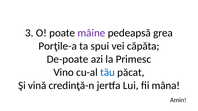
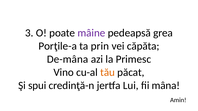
spui: spui -> prin (100, 46)
De-poate: De-poate -> De-mâna (68, 59)
tău colour: blue -> orange (108, 73)
vină: vină -> spui (37, 86)
